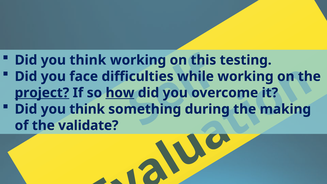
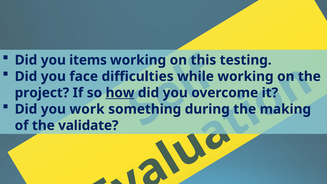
think: think -> items (88, 60)
project underline: present -> none (42, 93)
think: think -> work (87, 109)
